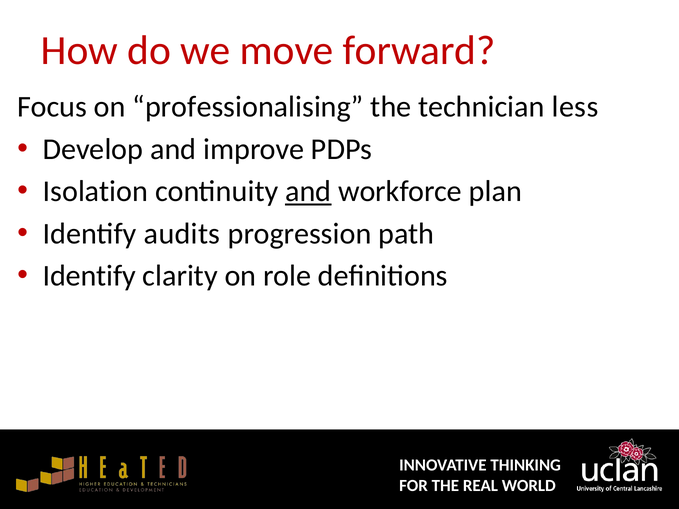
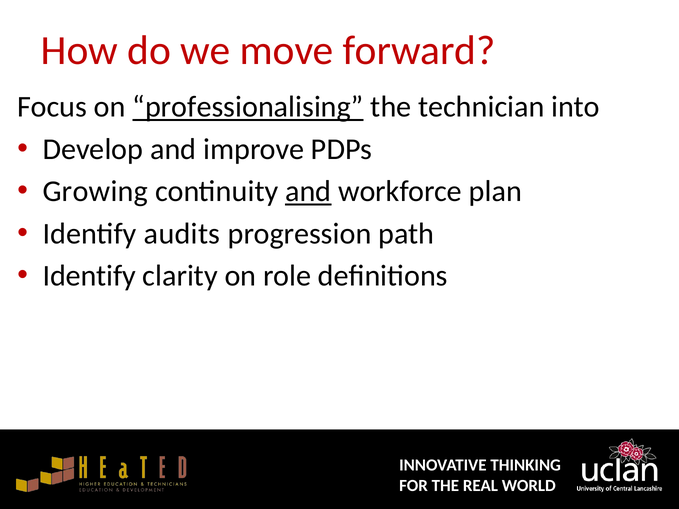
professionalising underline: none -> present (248, 107)
less: less -> into (575, 107)
Isolation: Isolation -> Growing (95, 192)
